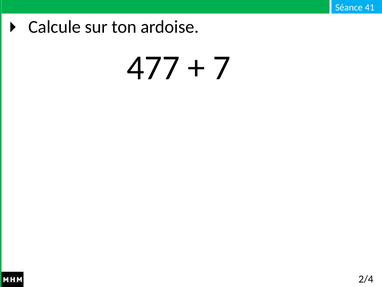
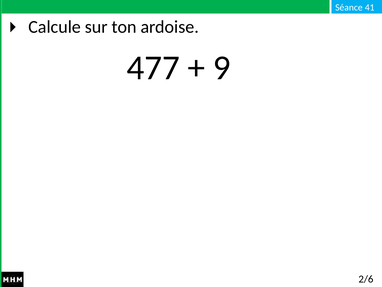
7: 7 -> 9 (222, 68)
2/4: 2/4 -> 2/6 (366, 279)
